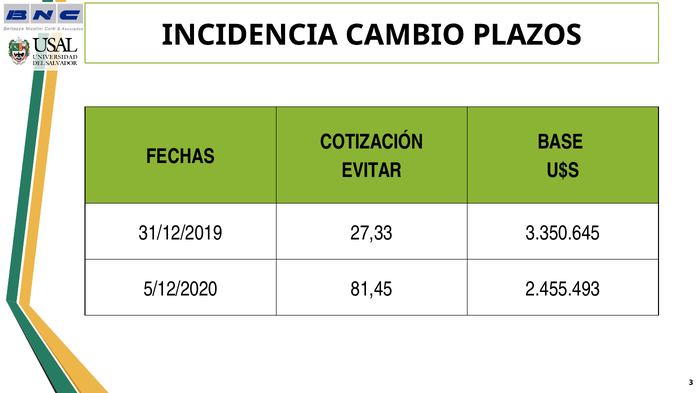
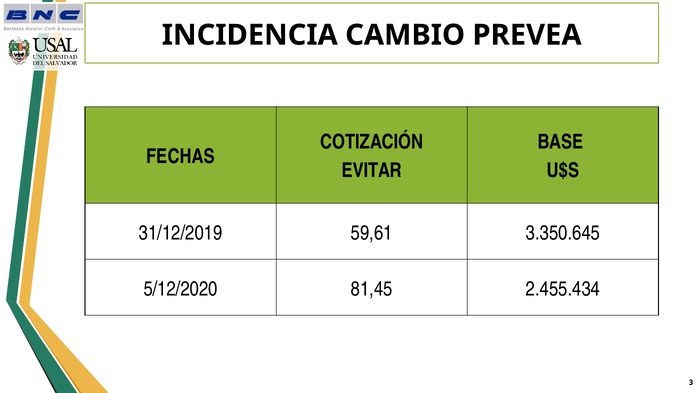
PLAZOS: PLAZOS -> PREVEA (527, 35)
27,33: 27,33 -> 59,61 (372, 233)
2.455.493: 2.455.493 -> 2.455.434 (563, 289)
